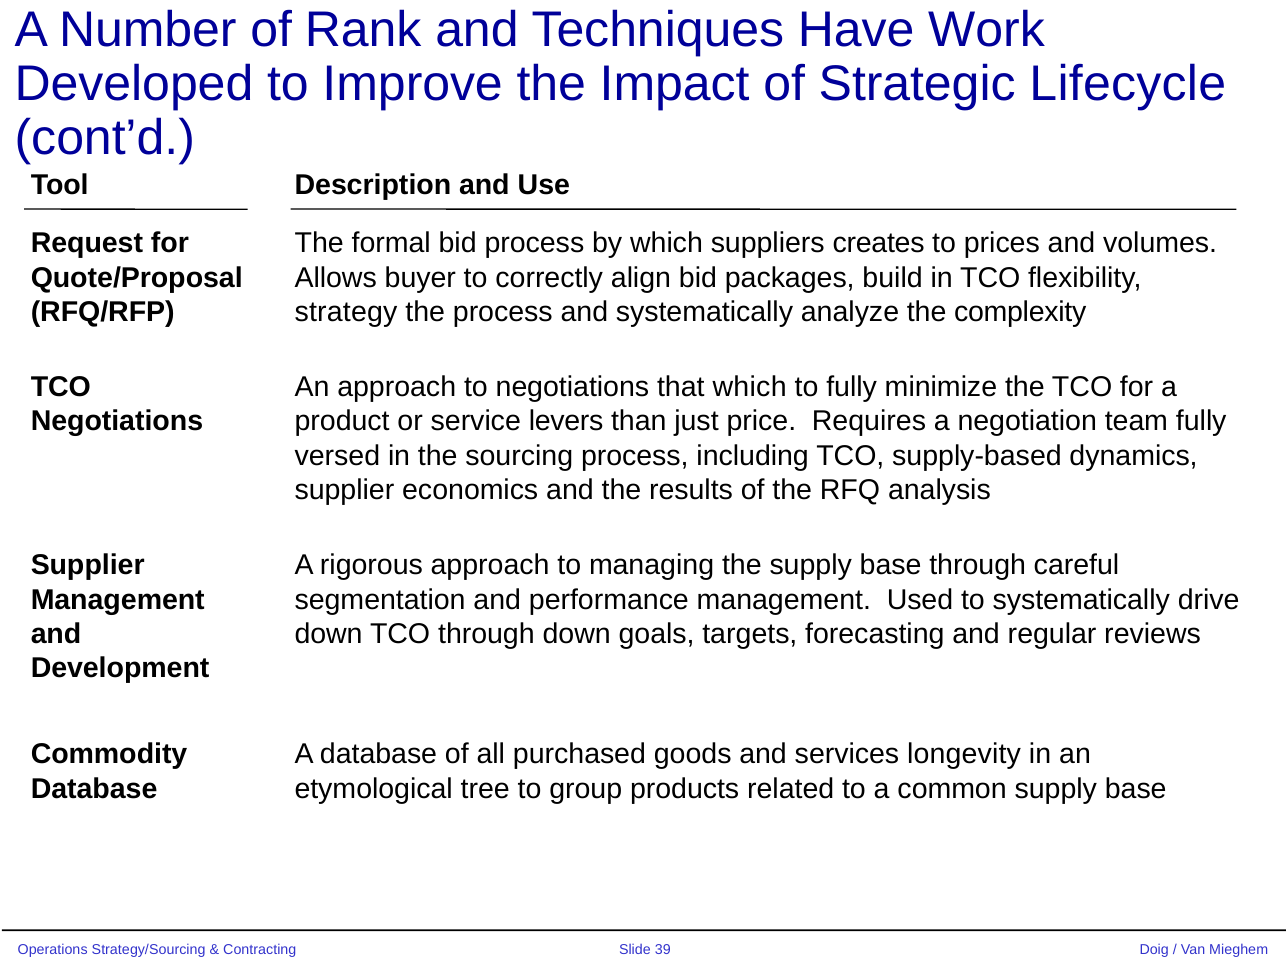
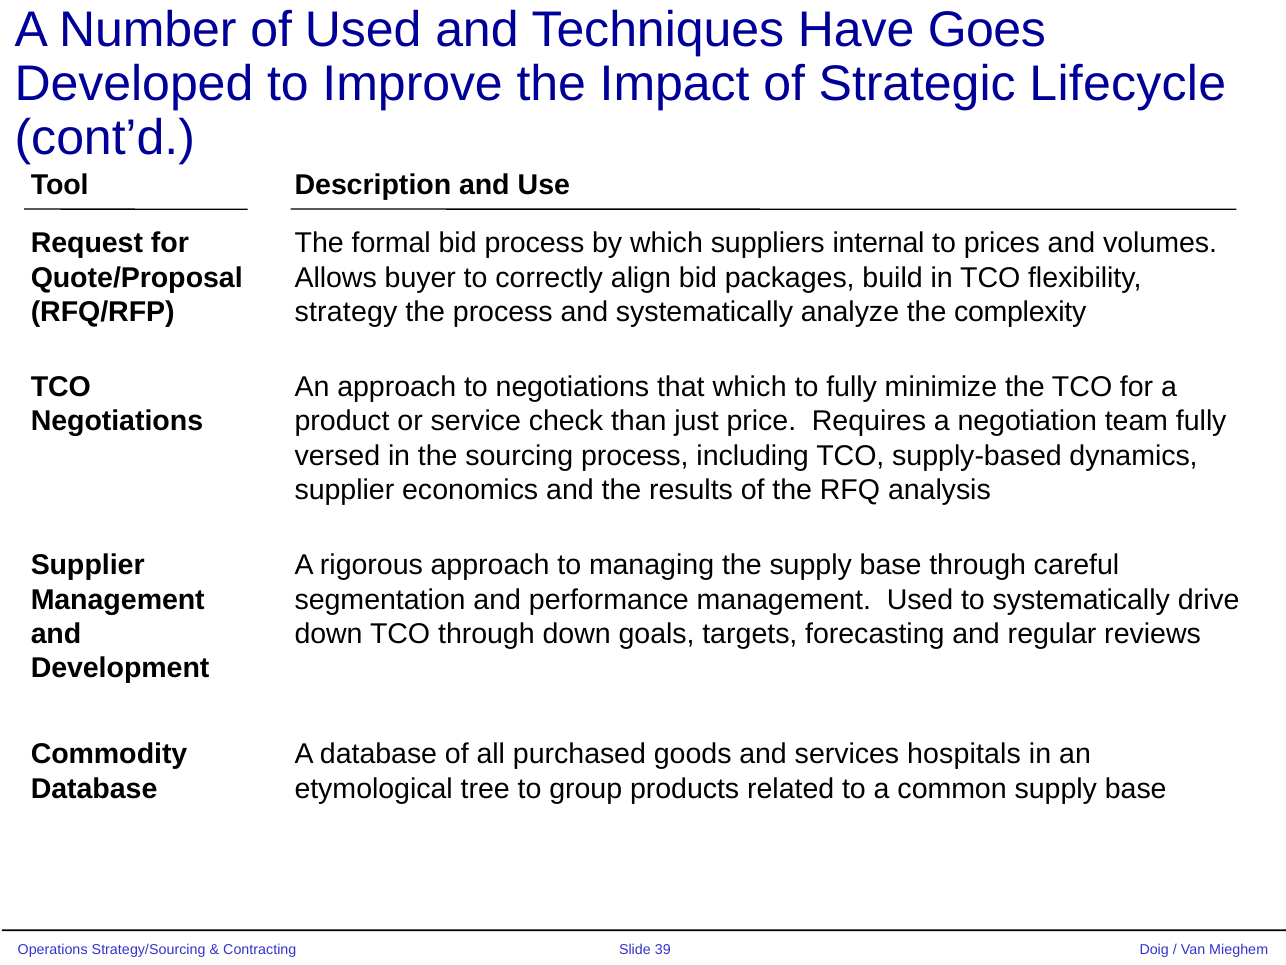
of Rank: Rank -> Used (363, 30)
Work: Work -> Goes (987, 30)
creates: creates -> internal (879, 243)
levers: levers -> check (566, 421)
longevity: longevity -> hospitals (964, 754)
